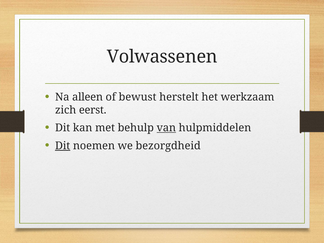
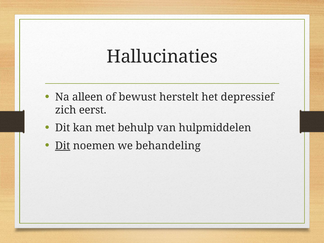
Volwassenen: Volwassenen -> Hallucinaties (162, 57)
werkzaam: werkzaam -> depressief (247, 97)
van underline: present -> none (166, 128)
bezorgdheid: bezorgdheid -> behandeling (168, 146)
